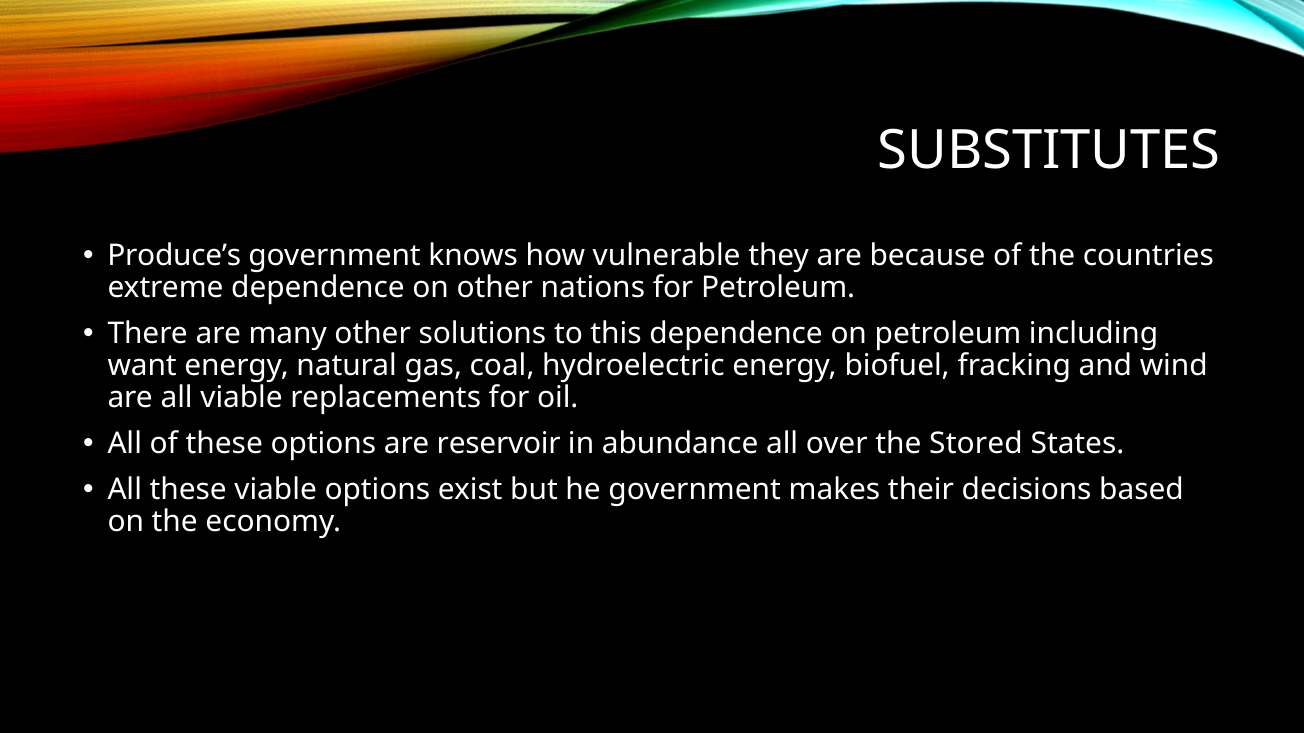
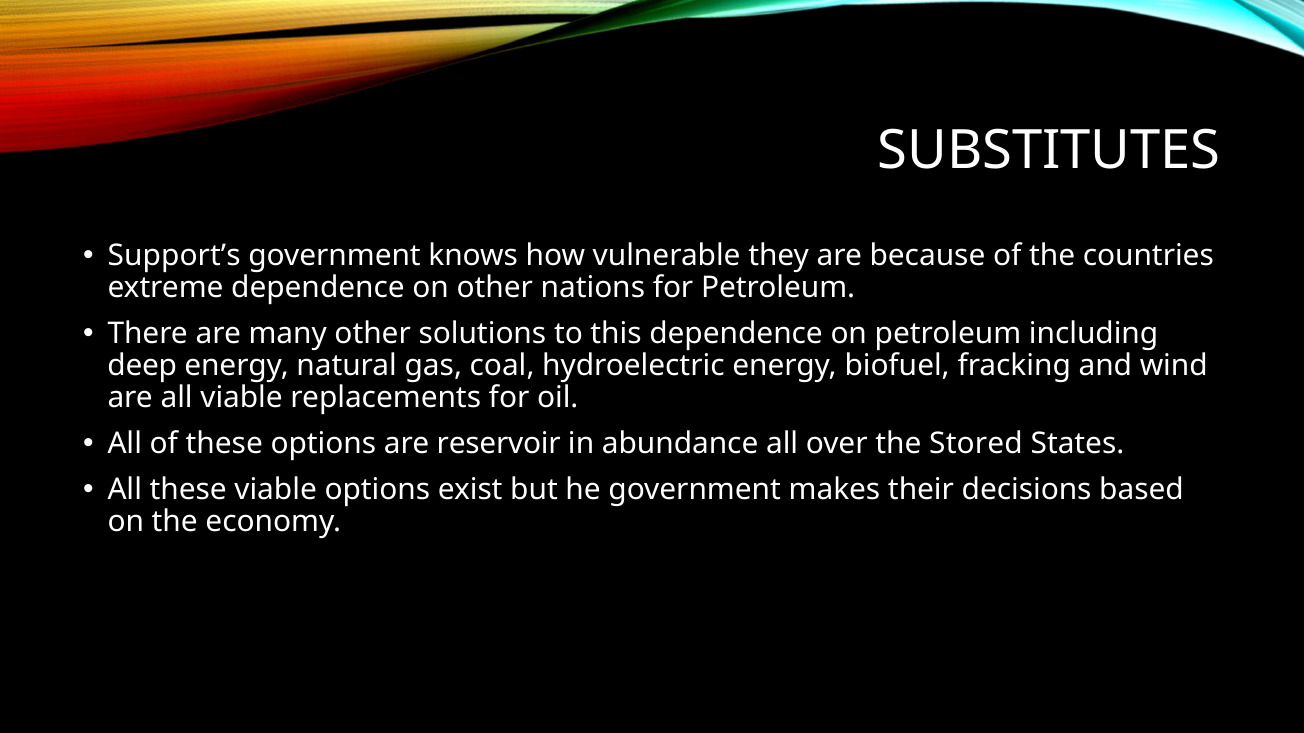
Produce’s: Produce’s -> Support’s (174, 256)
want: want -> deep (142, 366)
